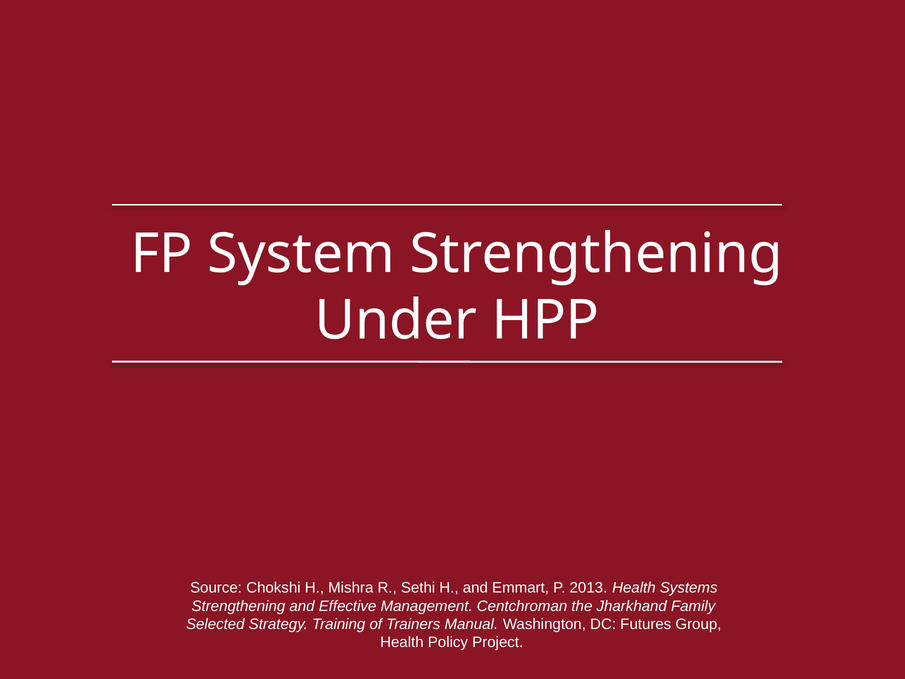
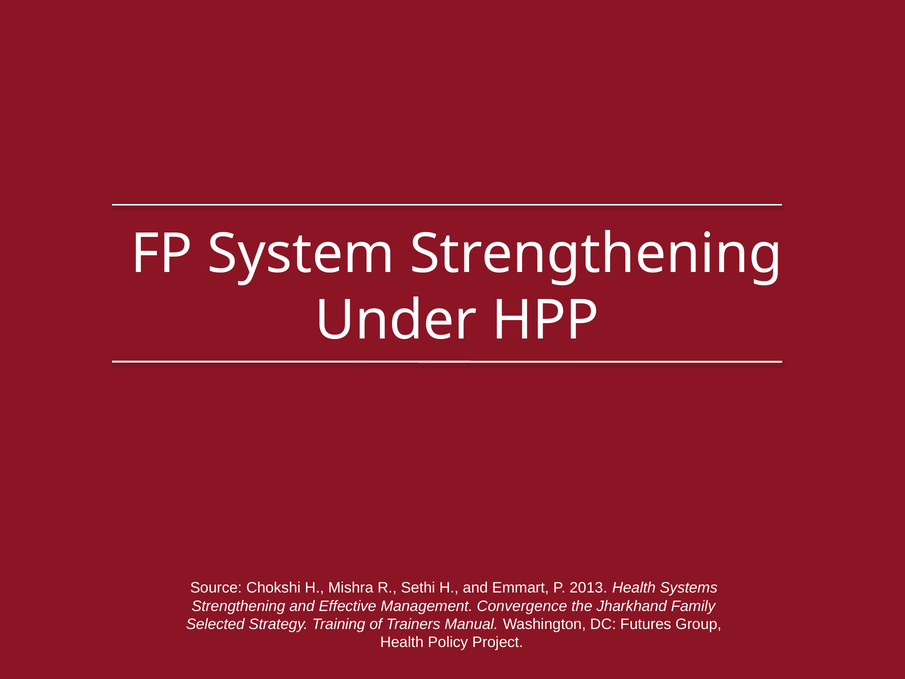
Centchroman: Centchroman -> Convergence (522, 606)
